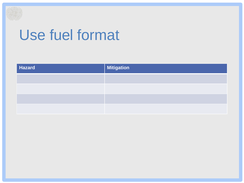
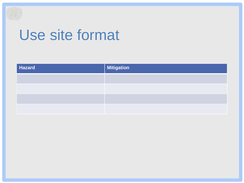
fuel: fuel -> site (61, 35)
